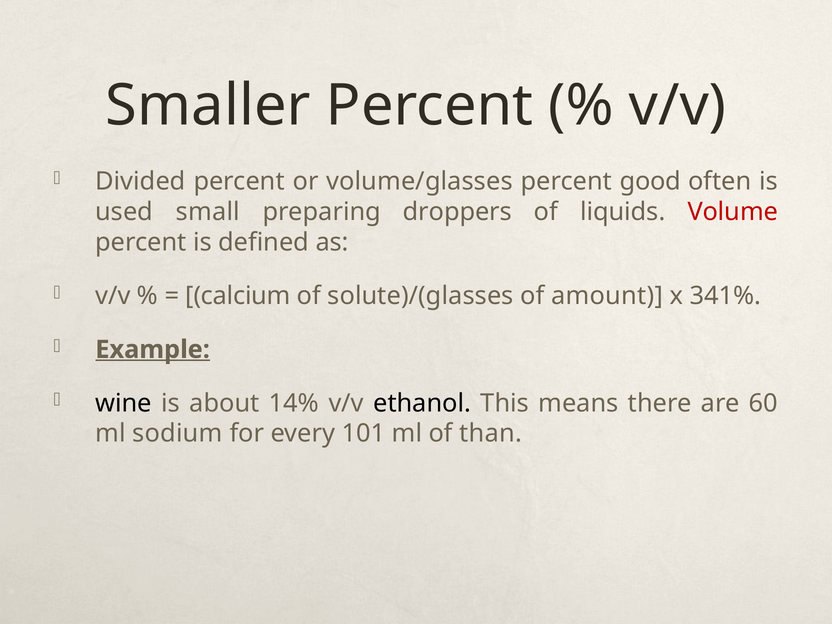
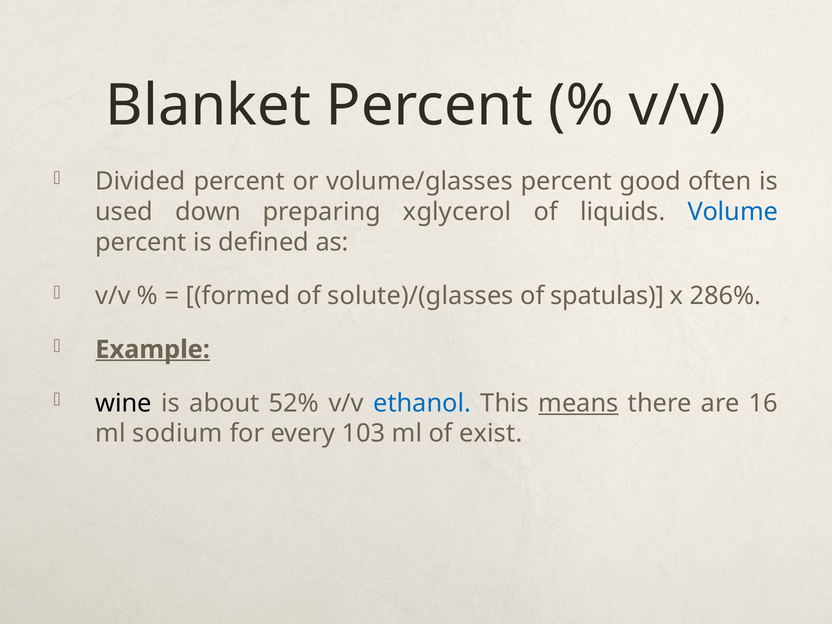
Smaller: Smaller -> Blanket (208, 106)
small: small -> down (208, 212)
droppers: droppers -> xglycerol (457, 212)
Volume colour: red -> blue (733, 212)
calcium: calcium -> formed (238, 296)
amount: amount -> spatulas (607, 296)
341%: 341% -> 286% (726, 296)
14%: 14% -> 52% (294, 403)
ethanol colour: black -> blue (422, 403)
means underline: none -> present (578, 403)
60: 60 -> 16 (763, 403)
101: 101 -> 103 (363, 434)
than: than -> exist (491, 434)
